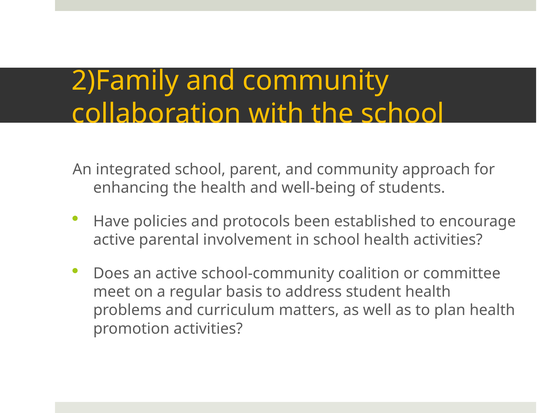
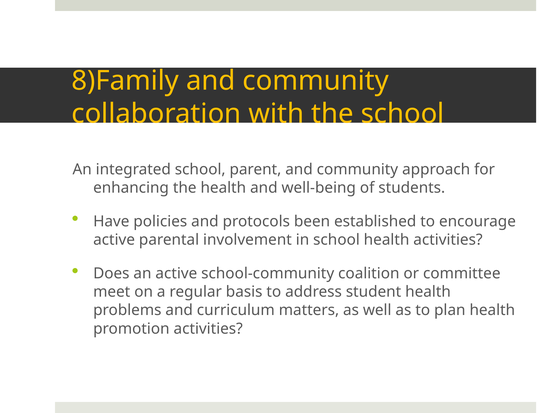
2)Family: 2)Family -> 8)Family (125, 81)
